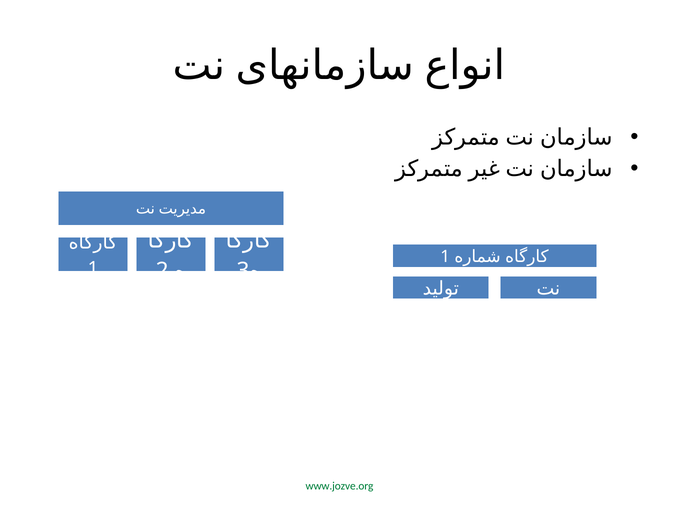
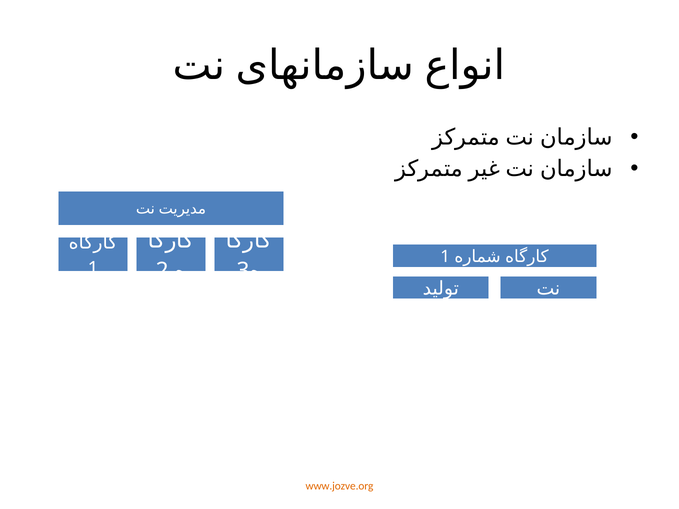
www.jozve.org colour: green -> orange (339, 486)
